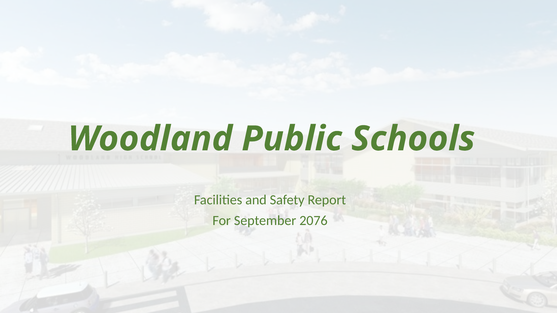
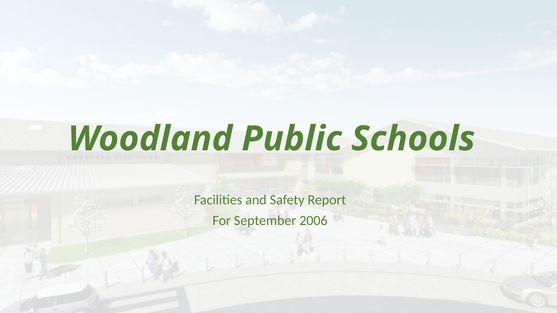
2076: 2076 -> 2006 (313, 221)
